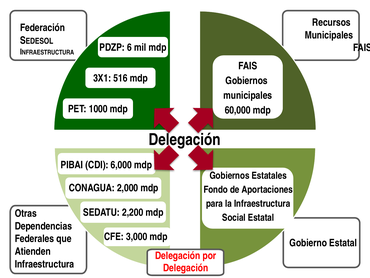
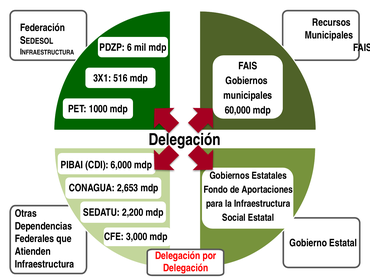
2,000: 2,000 -> 2,653 (128, 188)
